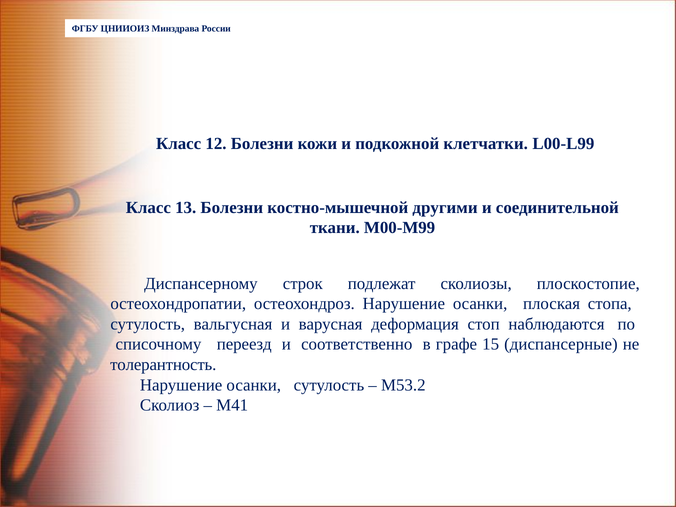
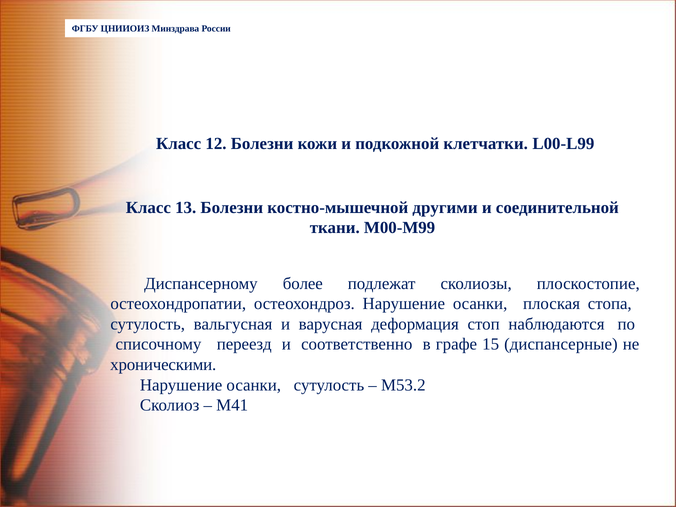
строк: строк -> более (303, 284)
толерантность: толерантность -> хроническими (163, 365)
